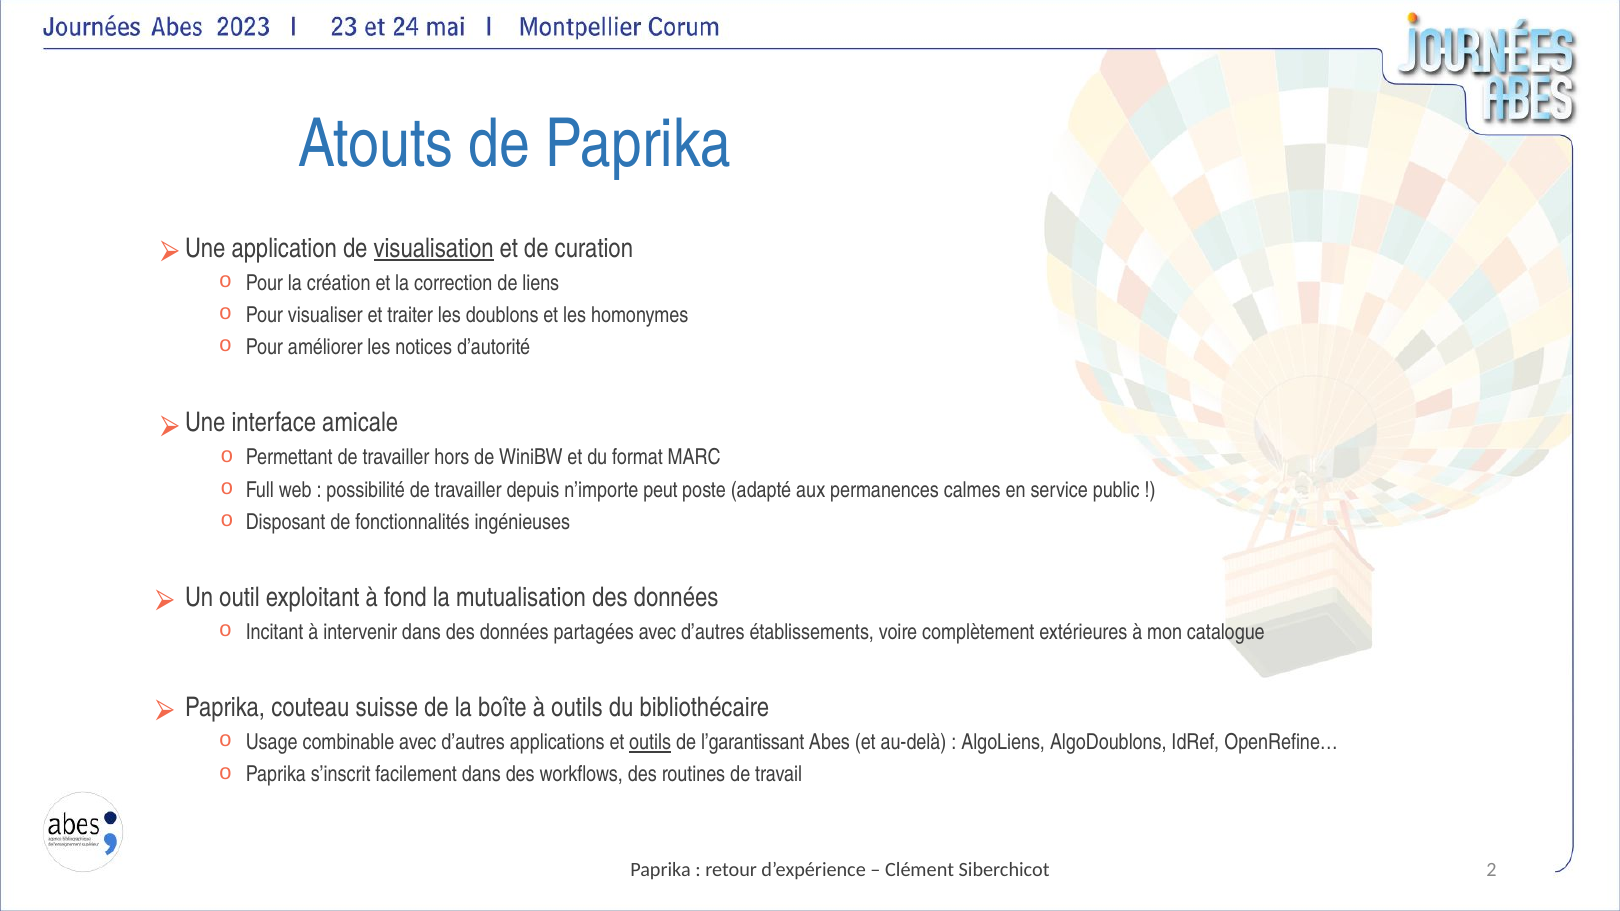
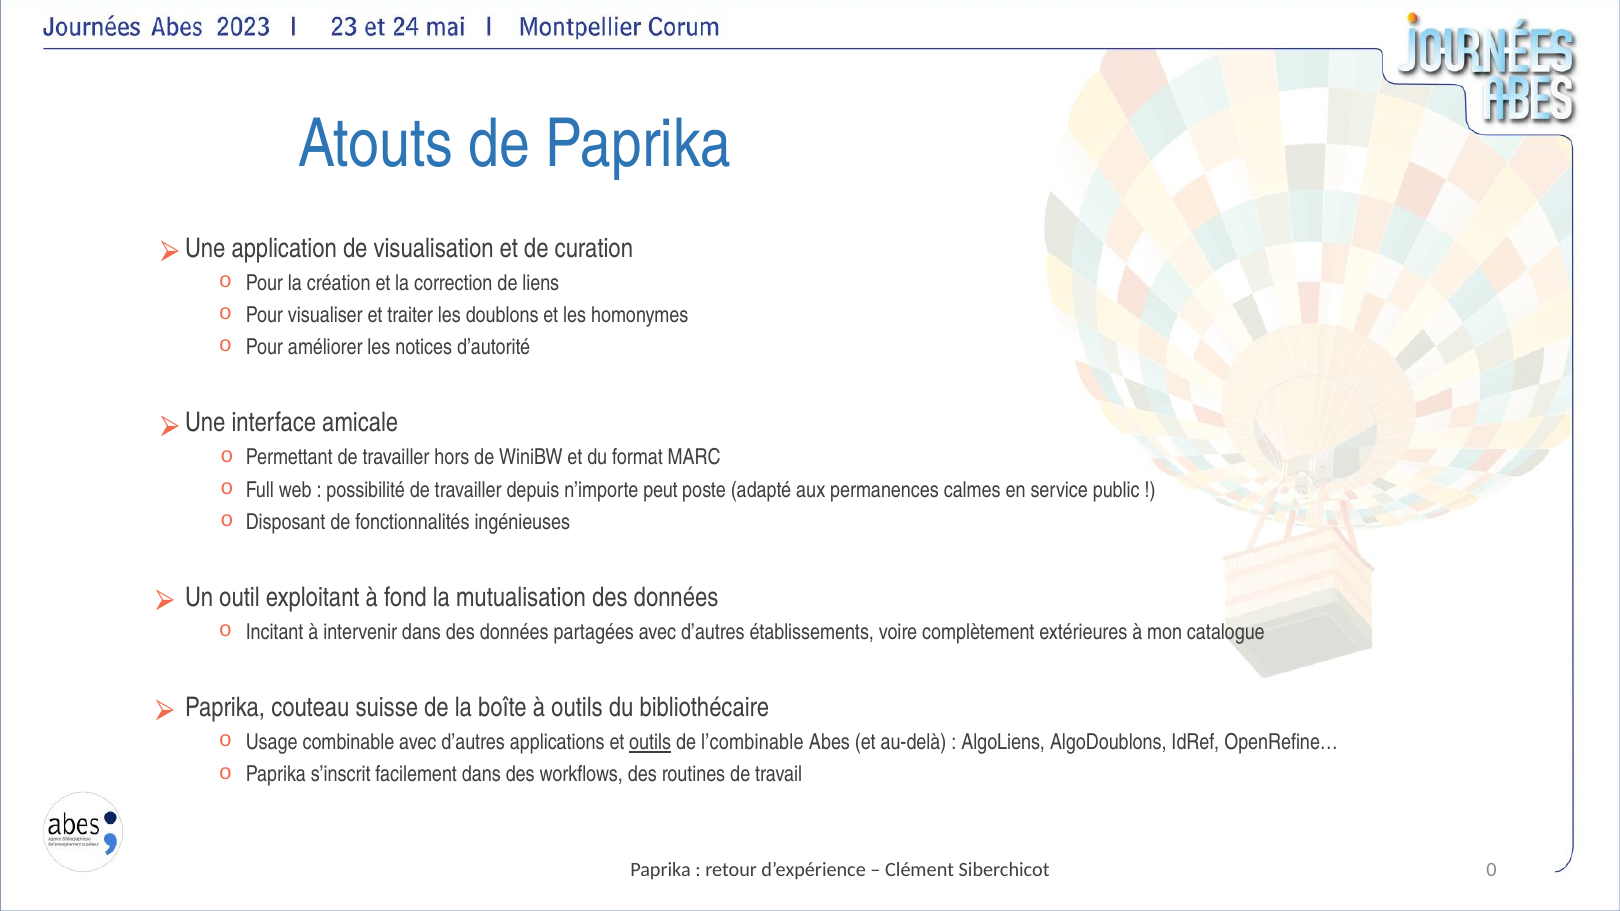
visualisation underline: present -> none (434, 248)
l’garantissant: l’garantissant -> l’combinable (752, 743)
2: 2 -> 0 (1491, 870)
